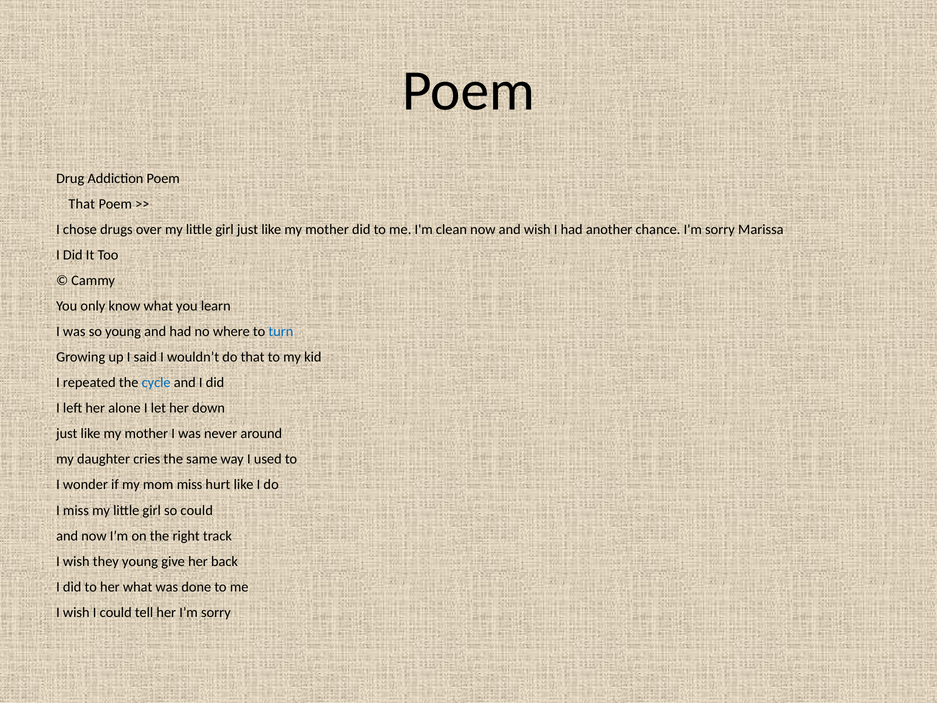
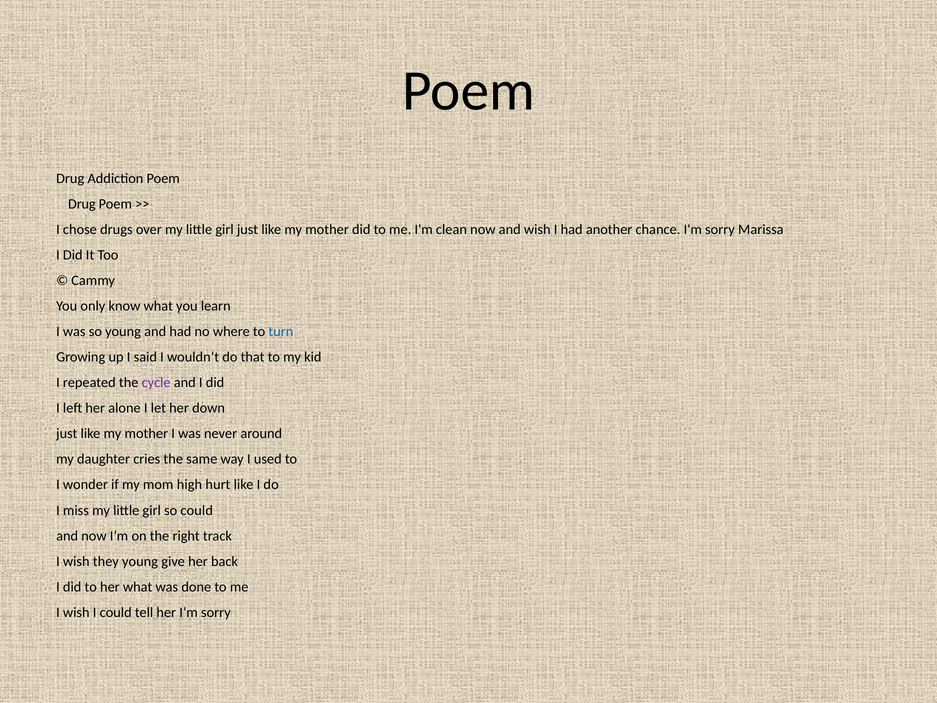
That: That -> Drug (82, 204)
cycle colour: blue -> purple (156, 382)
mom miss: miss -> high (189, 485)
